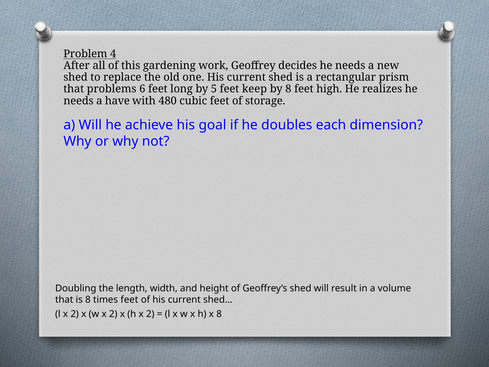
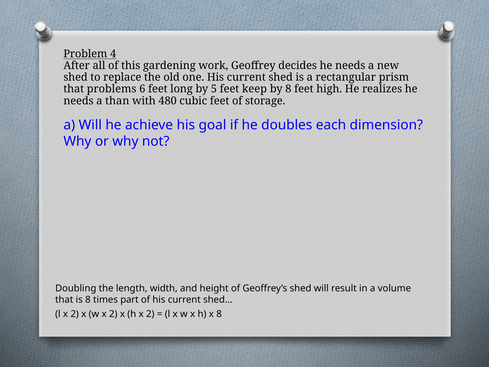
have: have -> than (117, 101)
times feet: feet -> part (130, 300)
